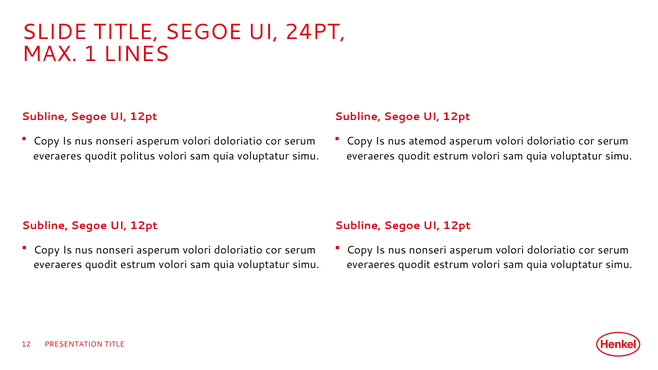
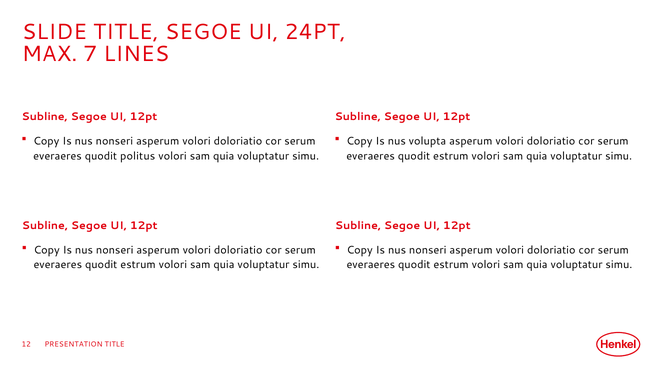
1: 1 -> 7 (90, 54)
atemod: atemod -> volupta (427, 141)
